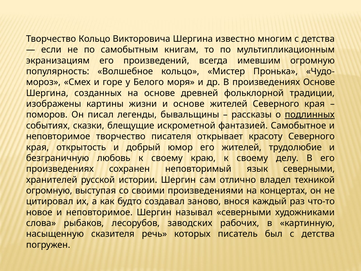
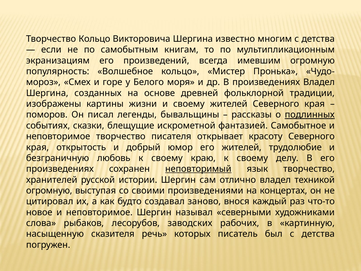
произведениях Основе: Основе -> Владел (319, 82)
и основе: основе -> своему (189, 104)
неповторимый underline: none -> present (198, 169)
язык северными: северными -> творчество (309, 169)
